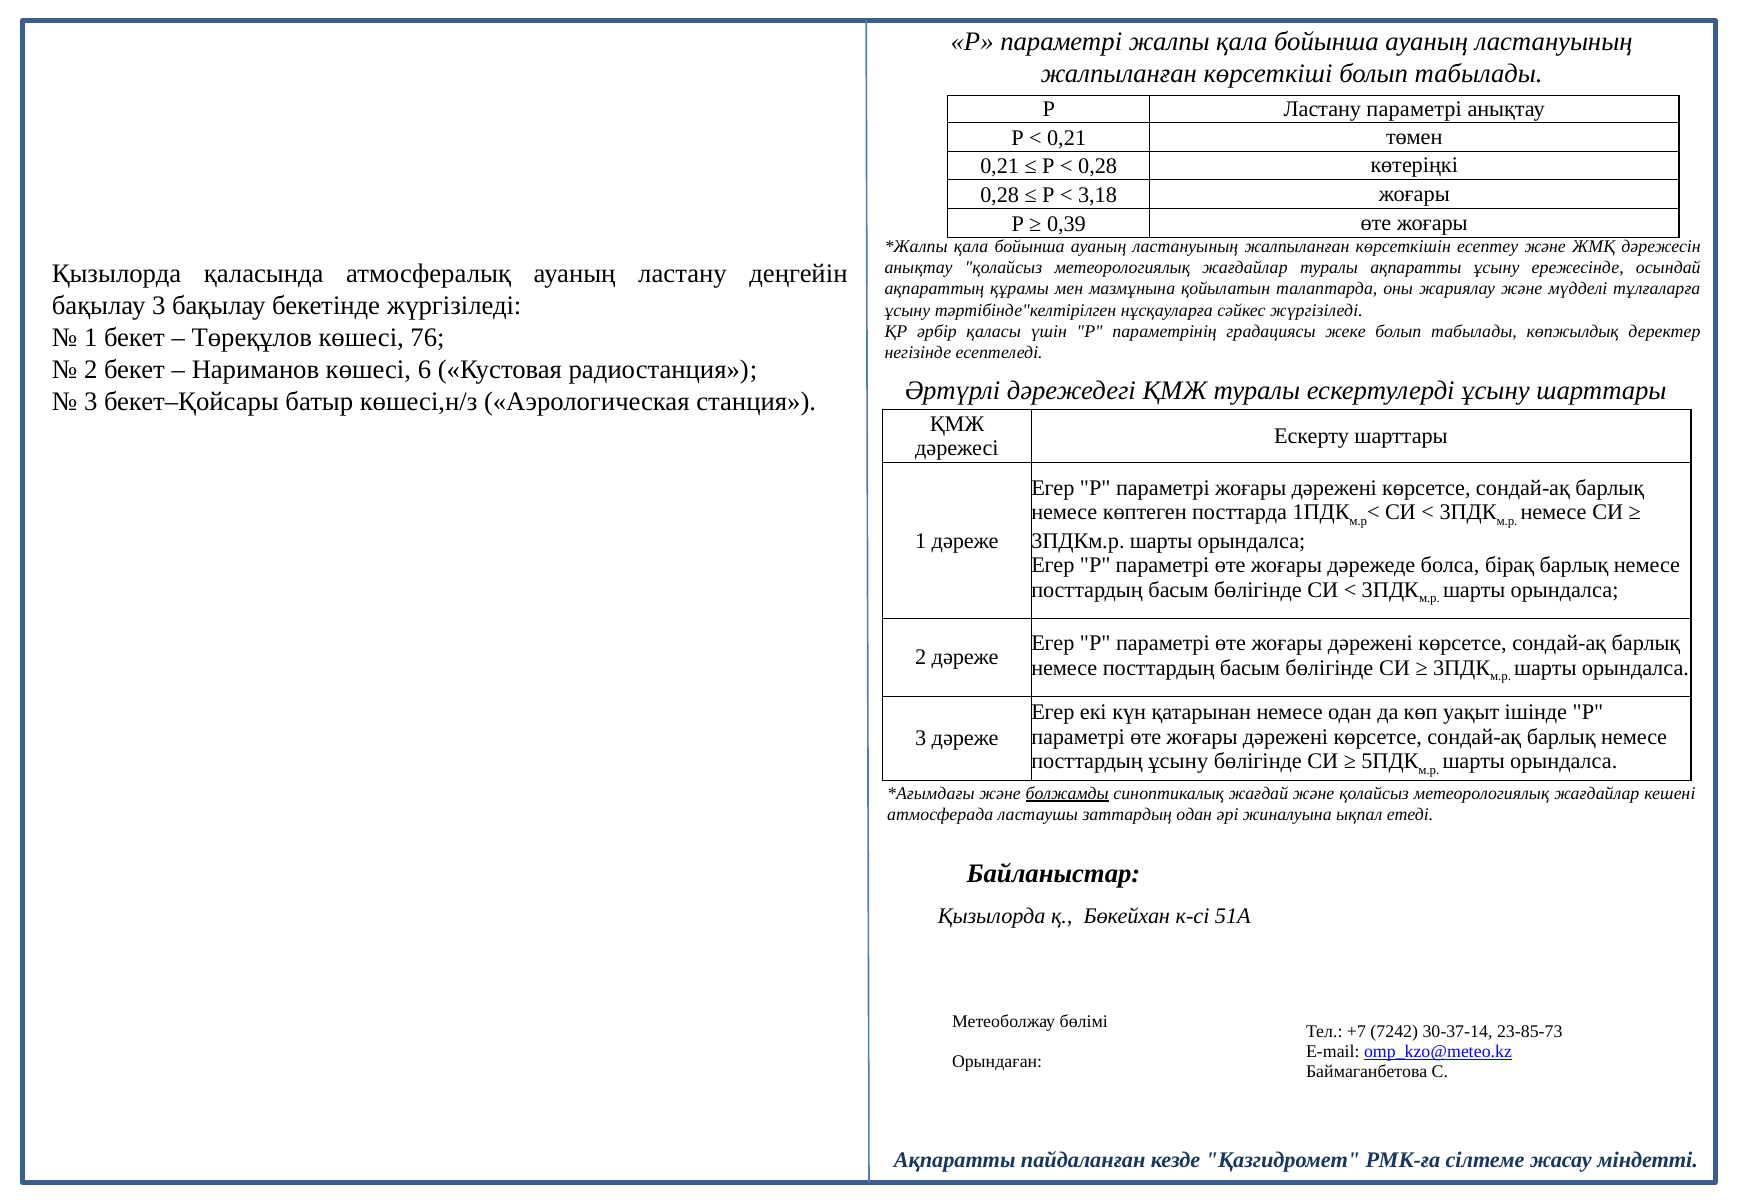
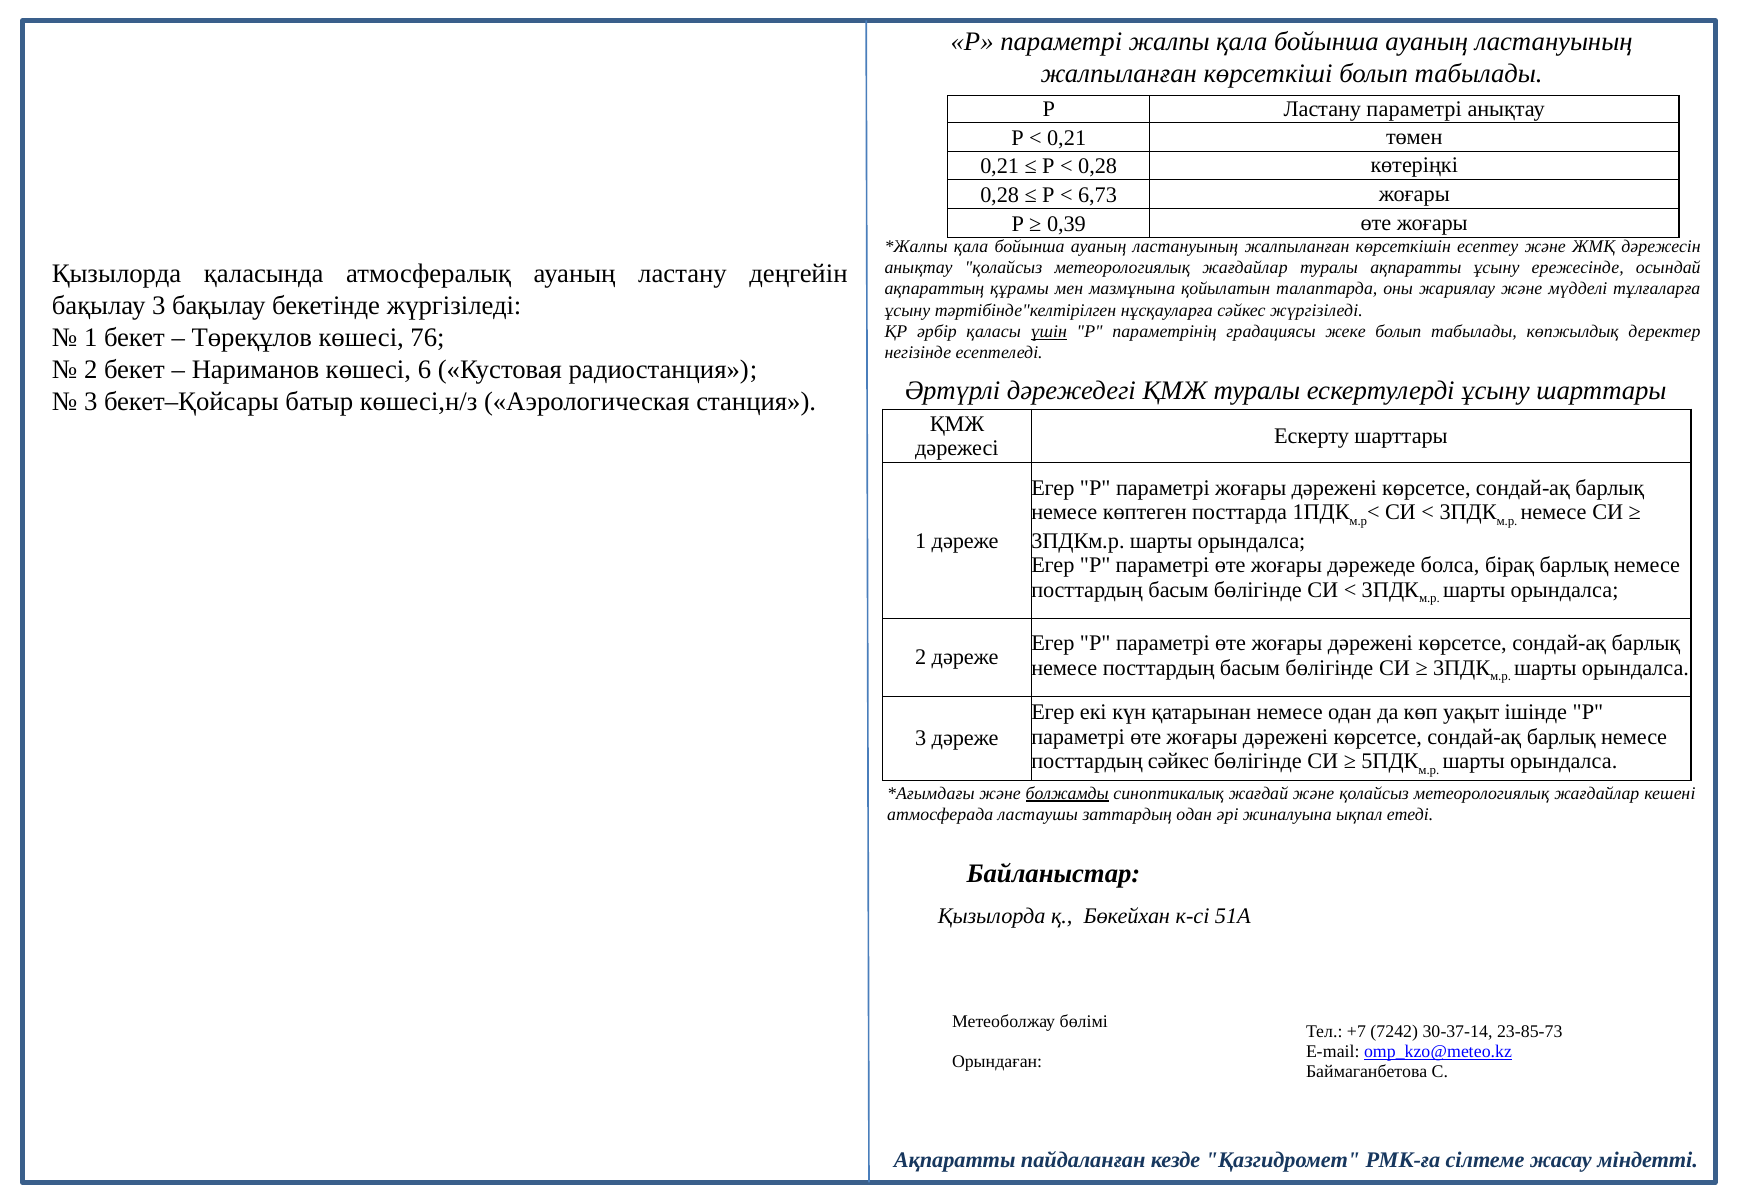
3,18: 3,18 -> 6,73 (1098, 195)
үшін underline: none -> present (1049, 332)
посттардың ұсыну: ұсыну -> сәйкес (1178, 761)
